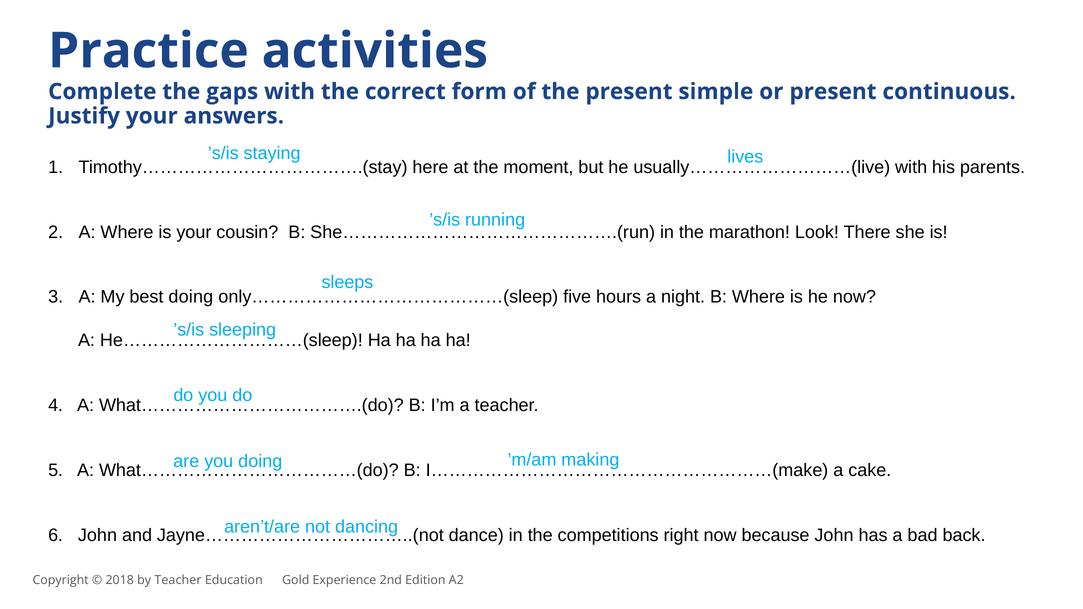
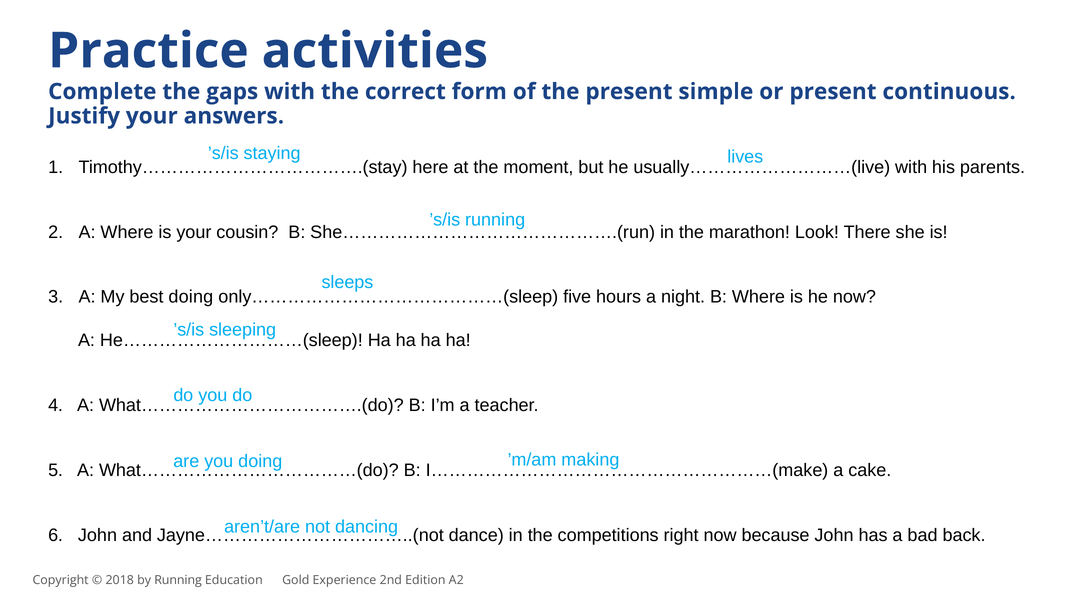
by Teacher: Teacher -> Running (178, 581)
